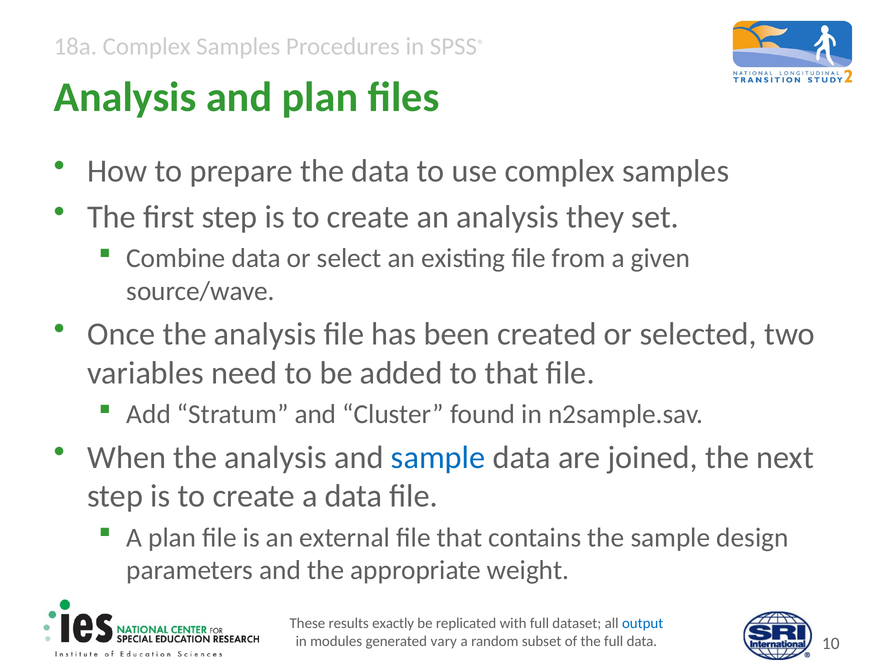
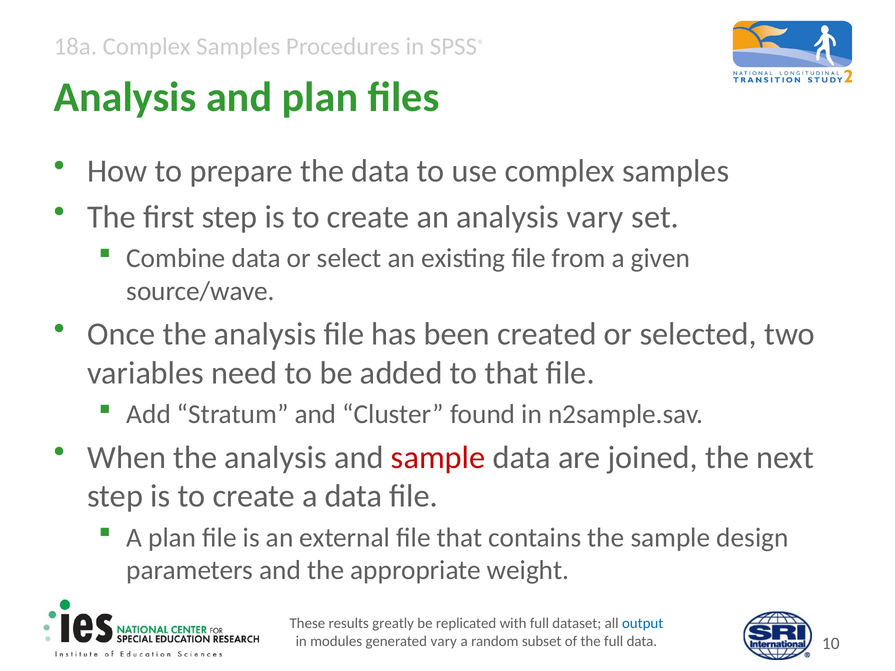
analysis they: they -> vary (595, 217)
sample colour: blue -> red (438, 458)
exactly: exactly -> greatly (393, 624)
